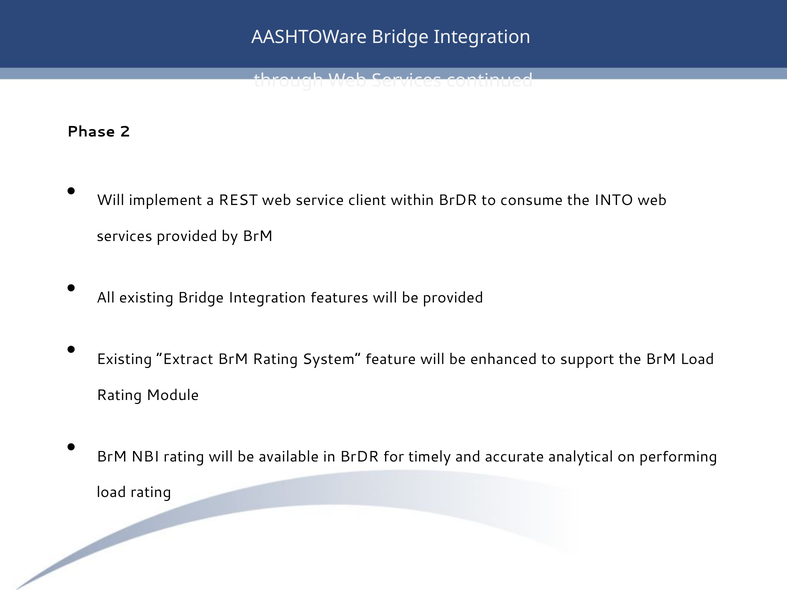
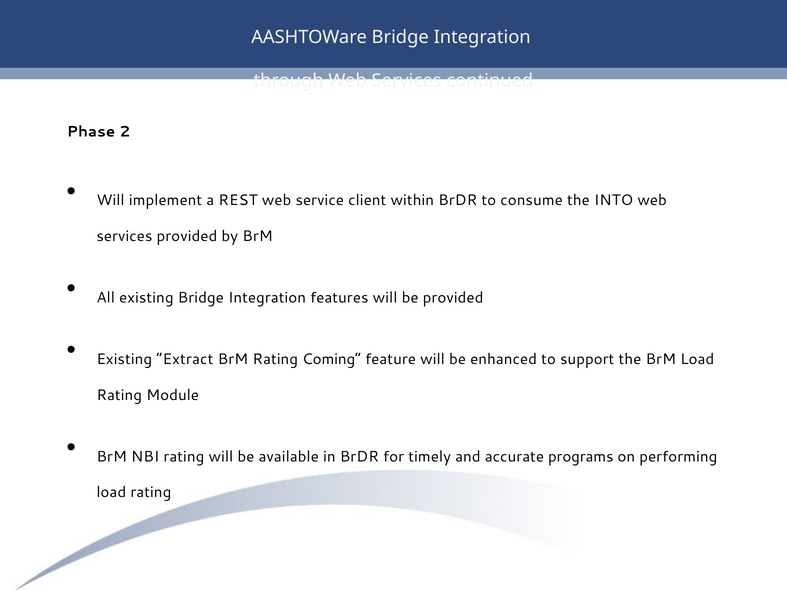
System: System -> Coming (332, 359)
analytical: analytical -> programs (581, 457)
